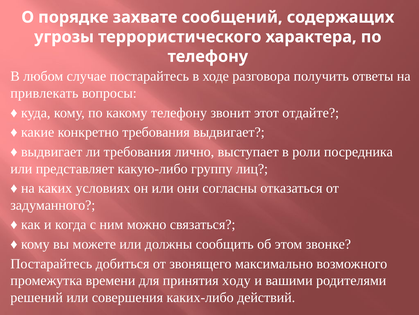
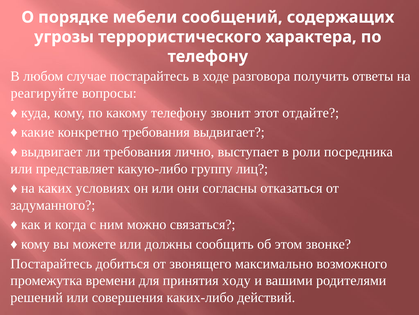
захвате: захвате -> мебели (145, 17)
привлекать: привлекать -> реагируйте (44, 93)
